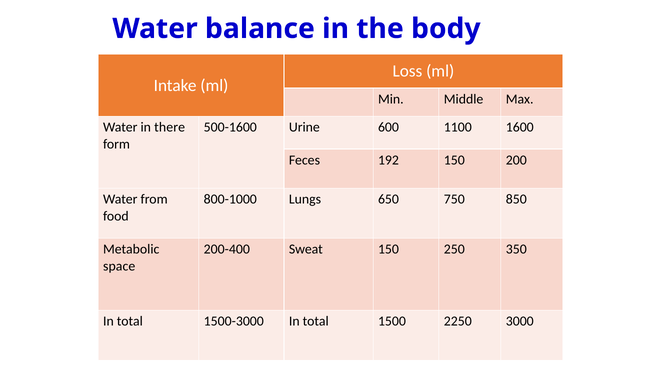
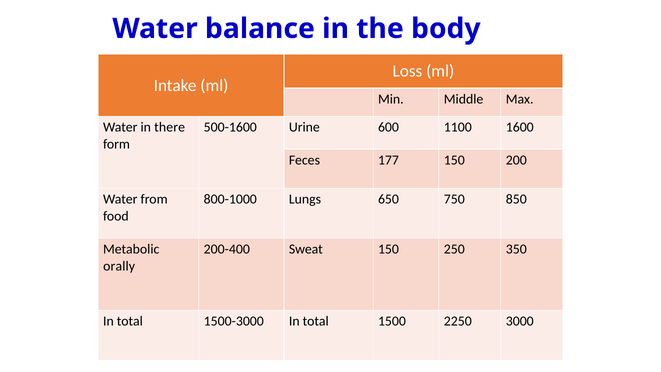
192: 192 -> 177 (388, 160)
space: space -> orally (119, 266)
